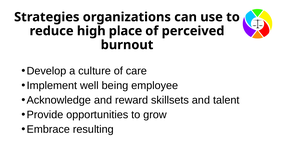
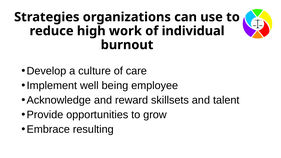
place: place -> work (125, 31)
perceived: perceived -> individual (193, 31)
